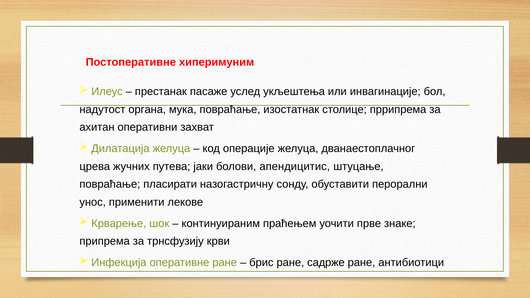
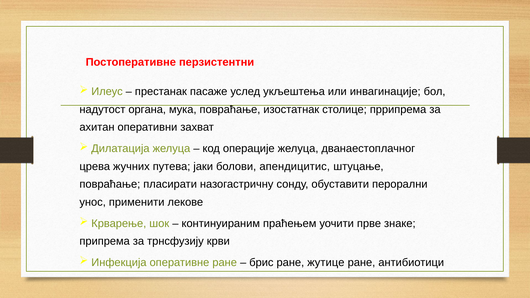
хиперимуним: хиперимуним -> перзистентни (217, 62)
садрже: садрже -> жутице (326, 263)
